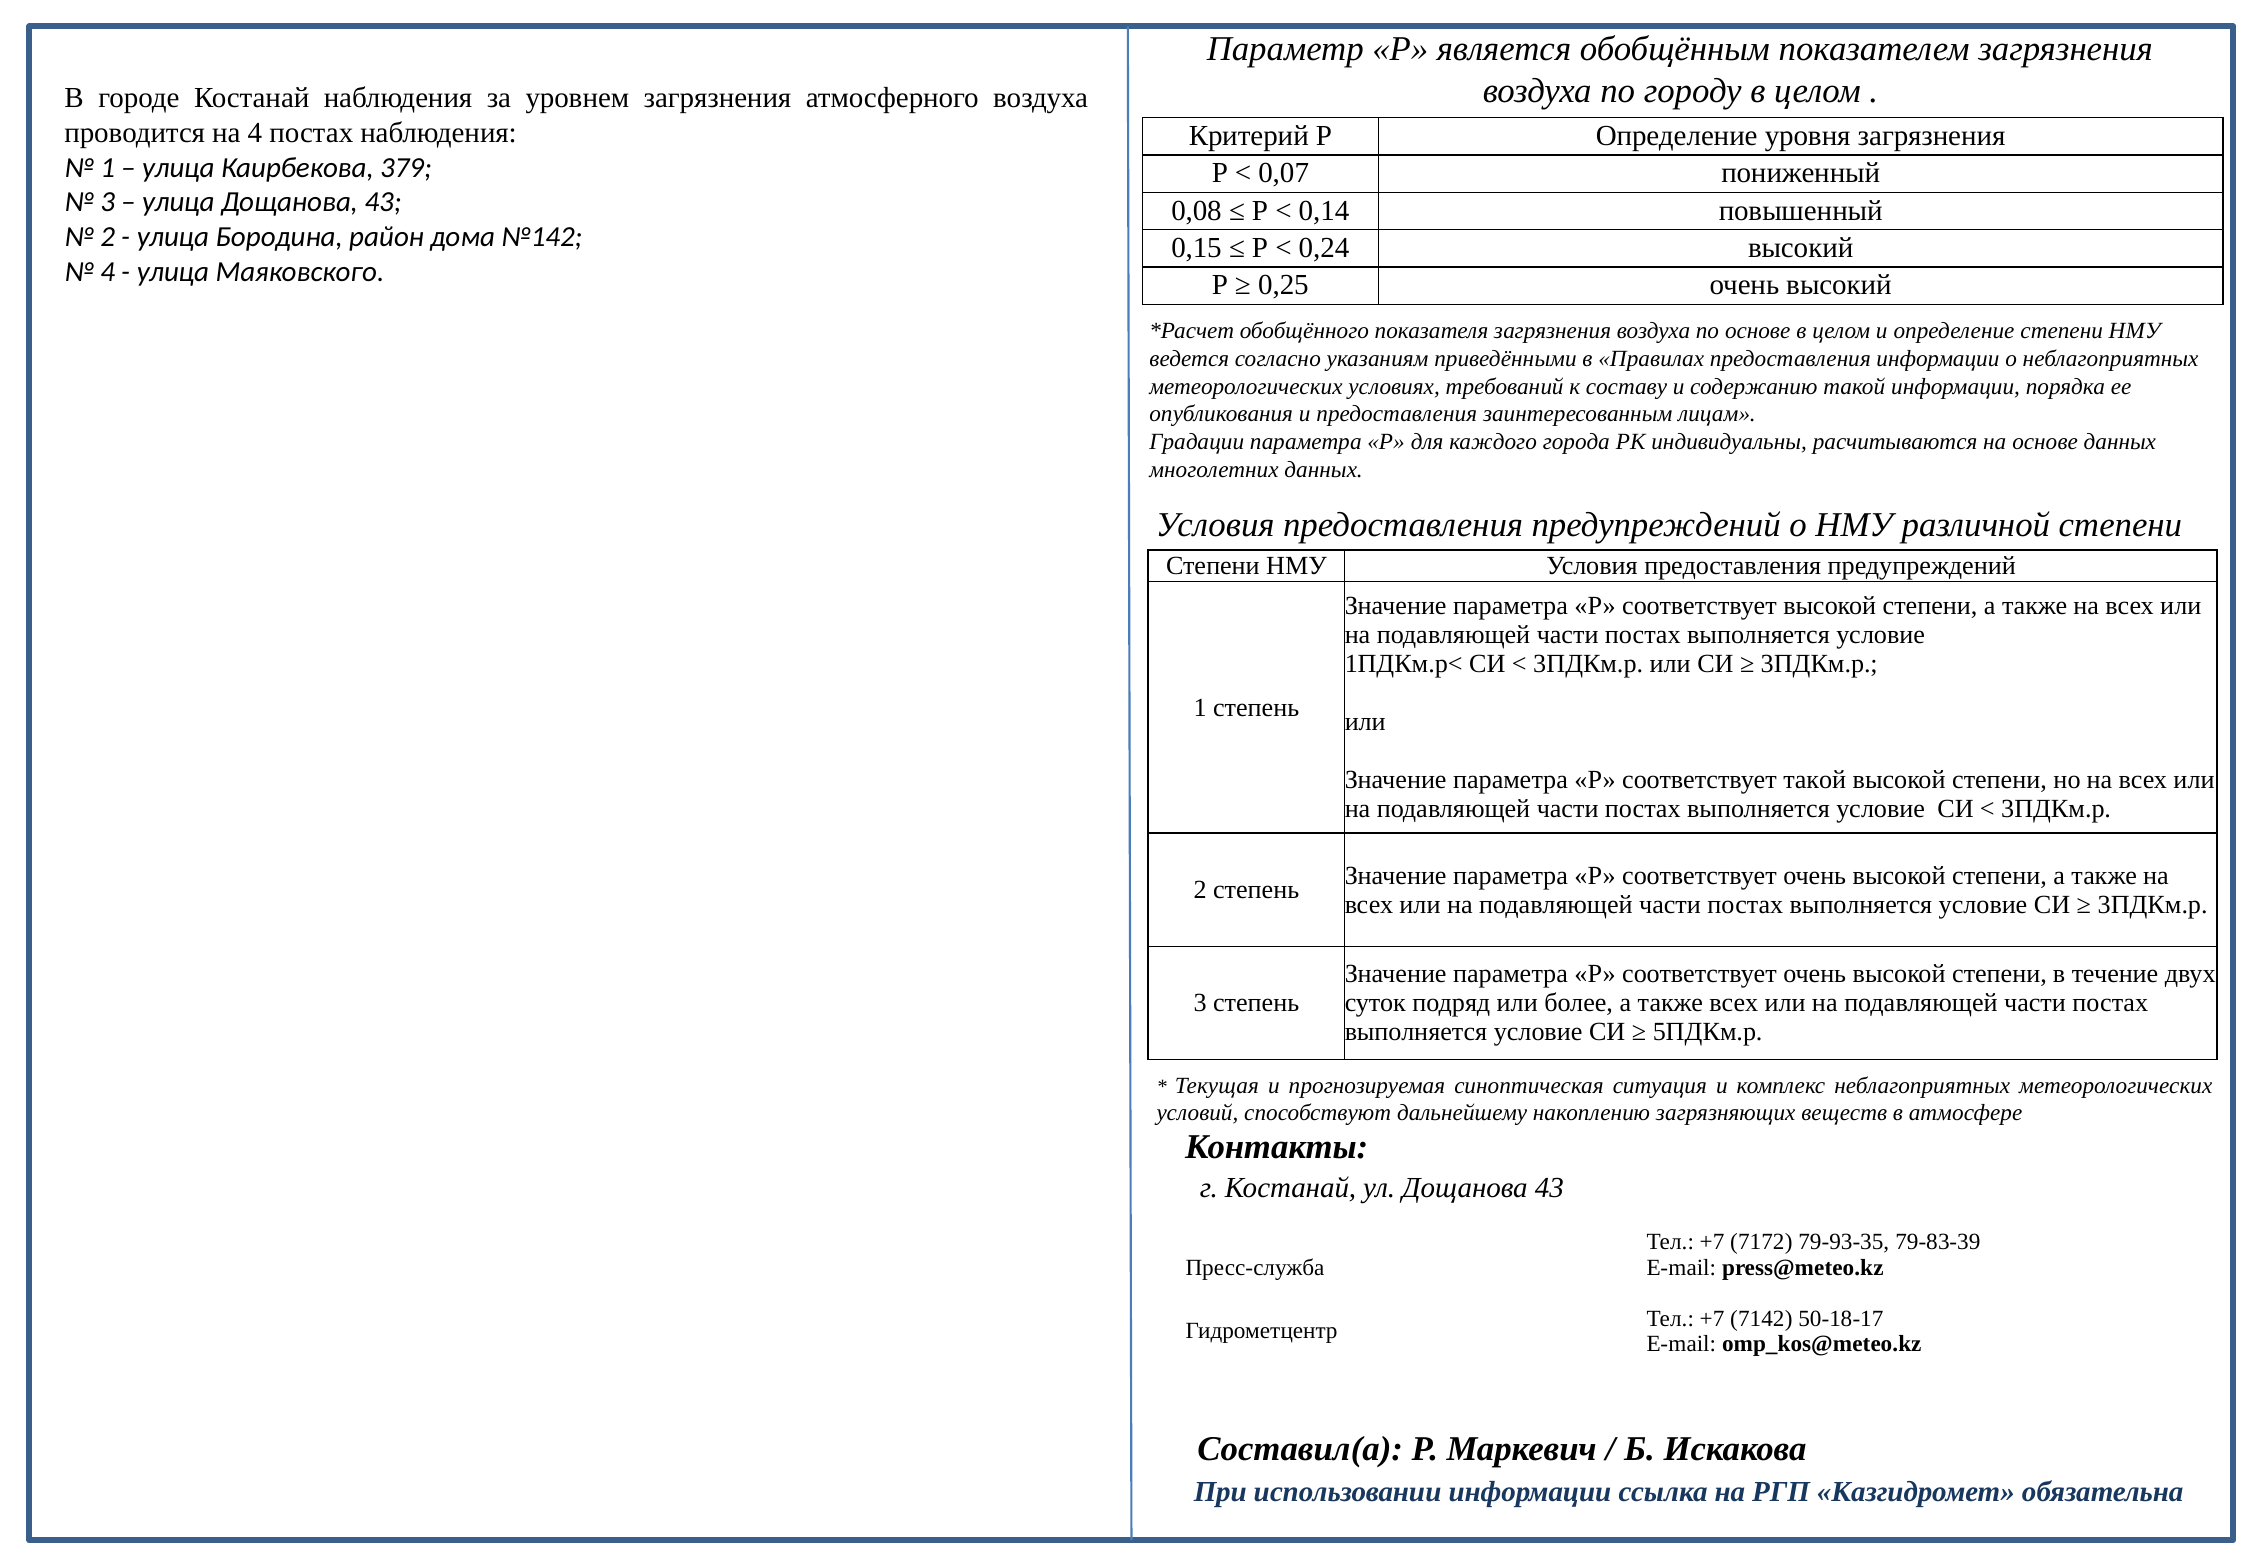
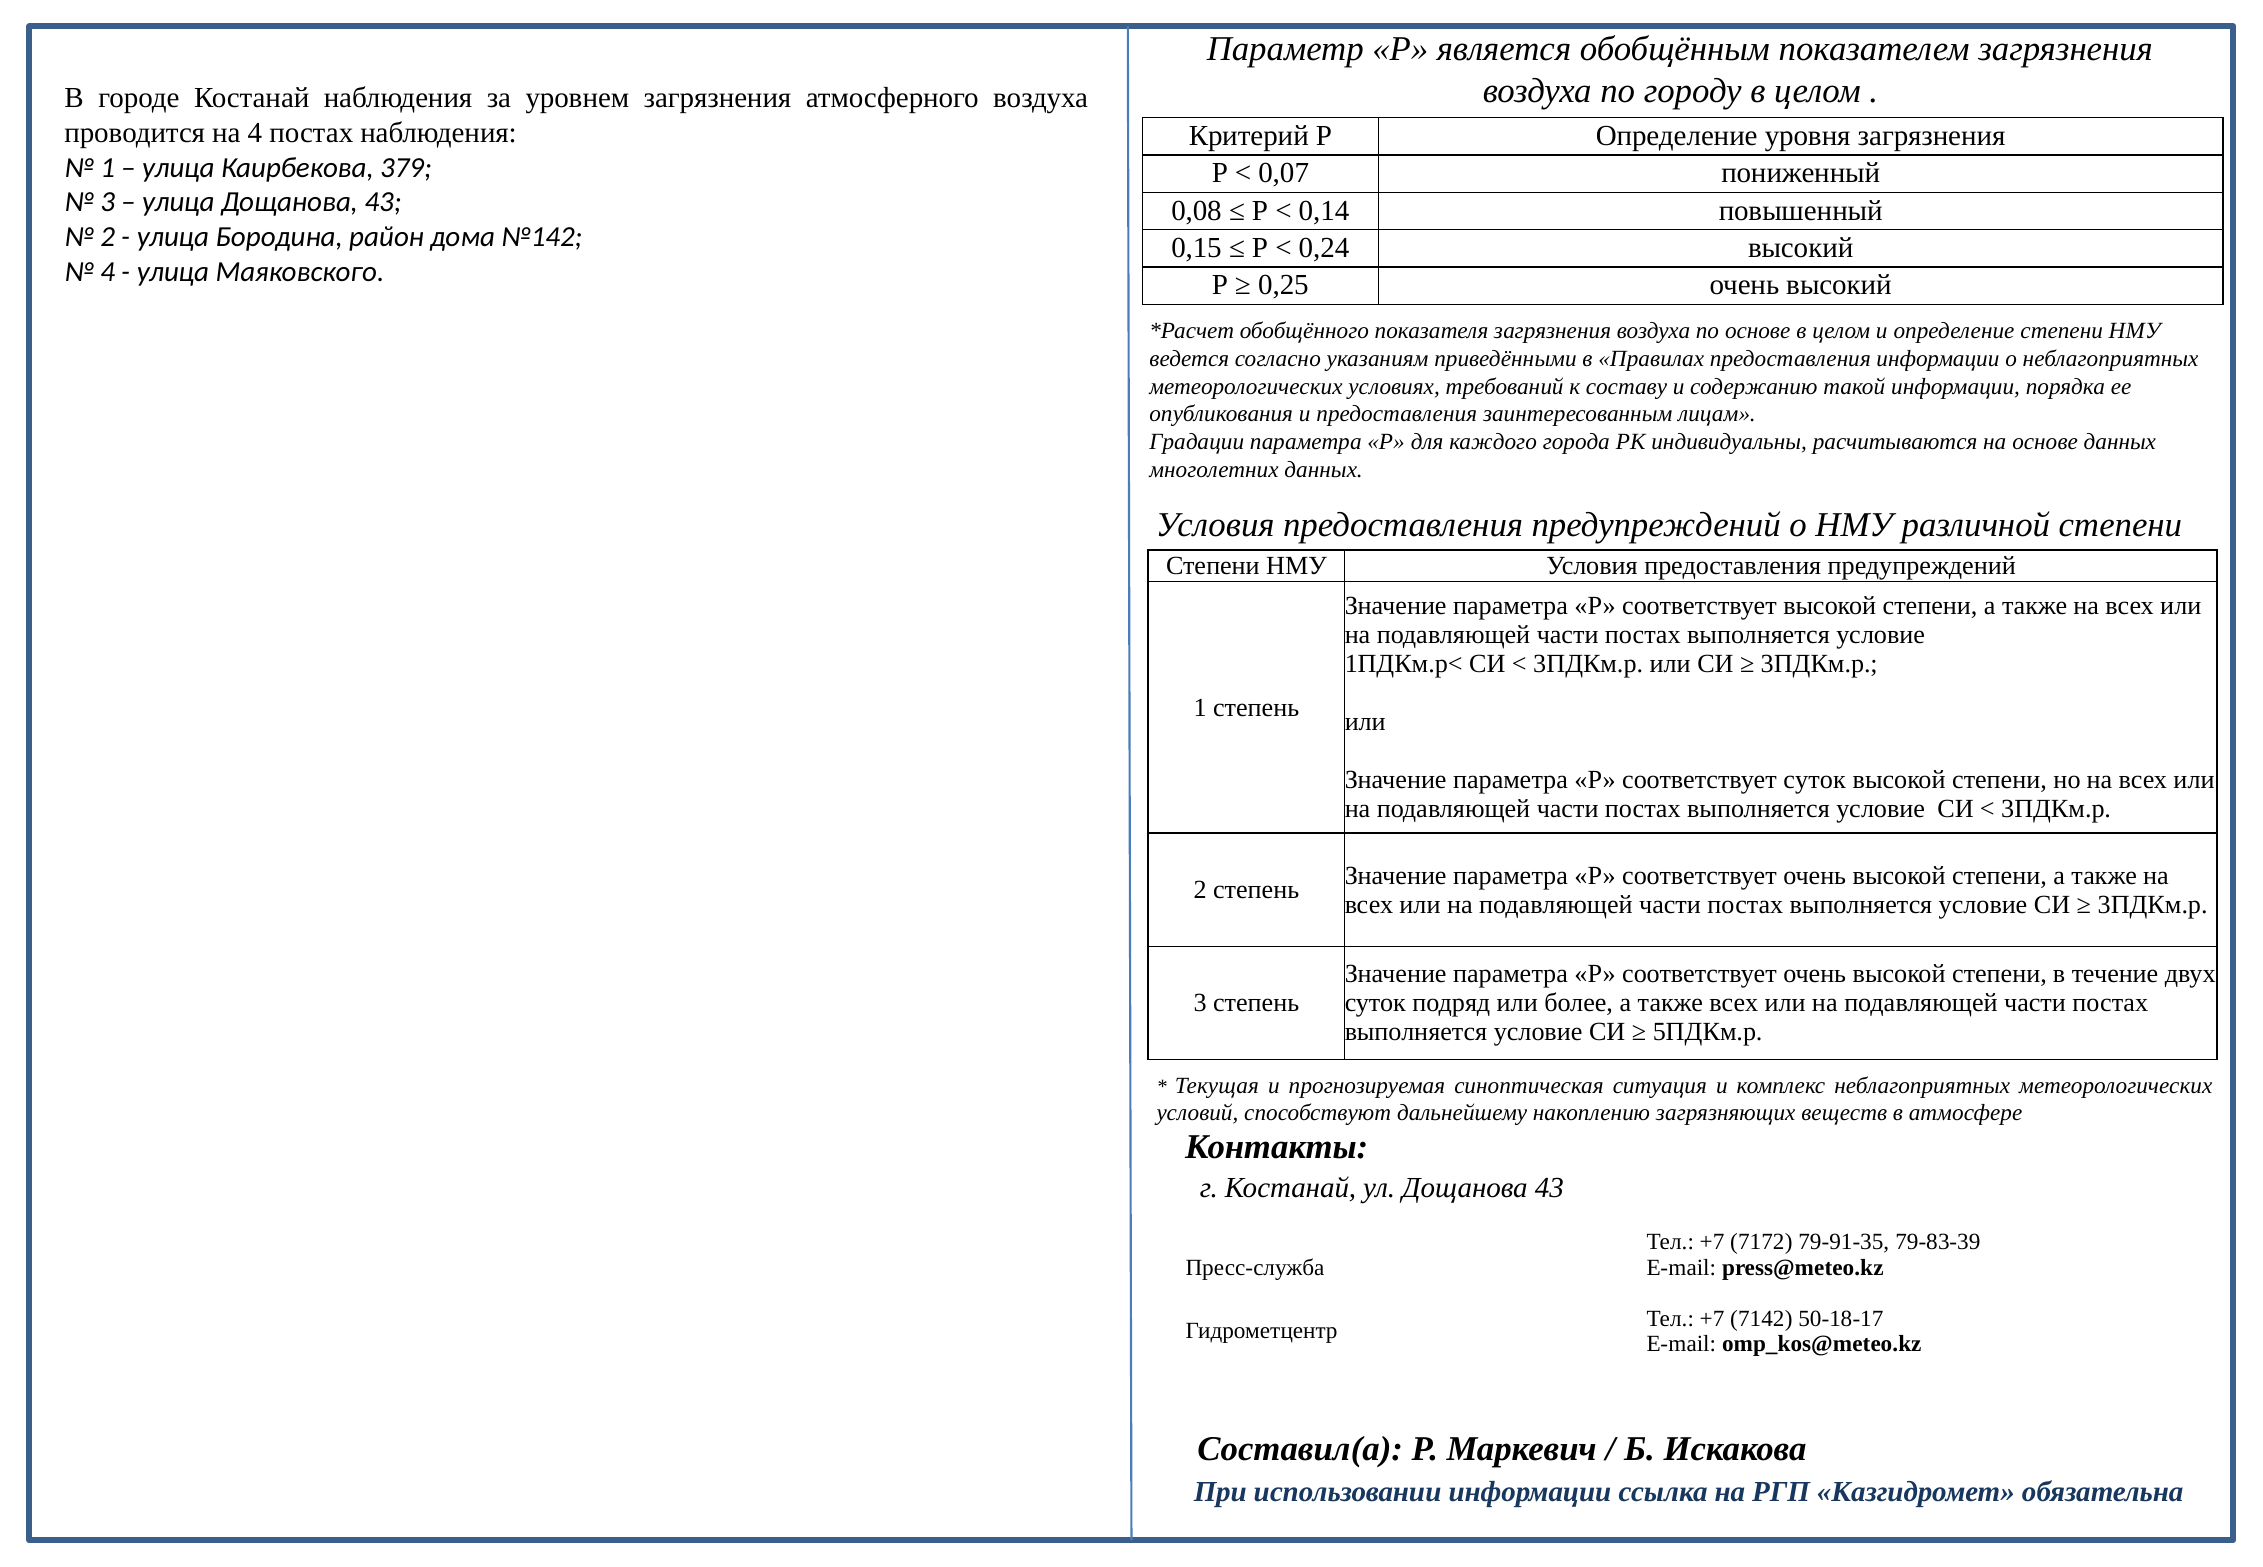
соответствует такой: такой -> суток (1815, 780)
79-93-35: 79-93-35 -> 79-91-35 (1844, 1241)
